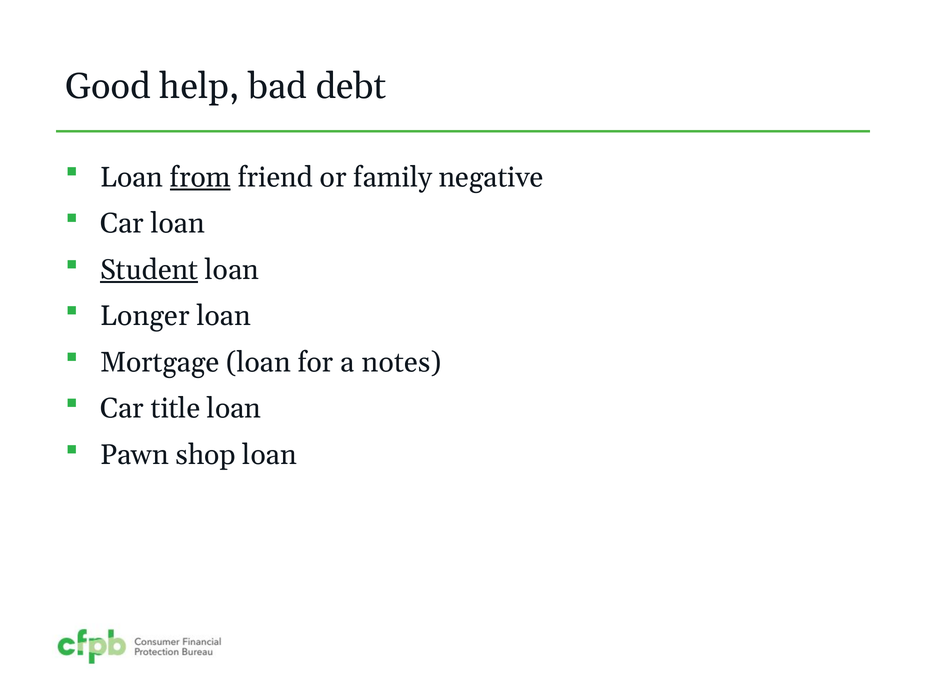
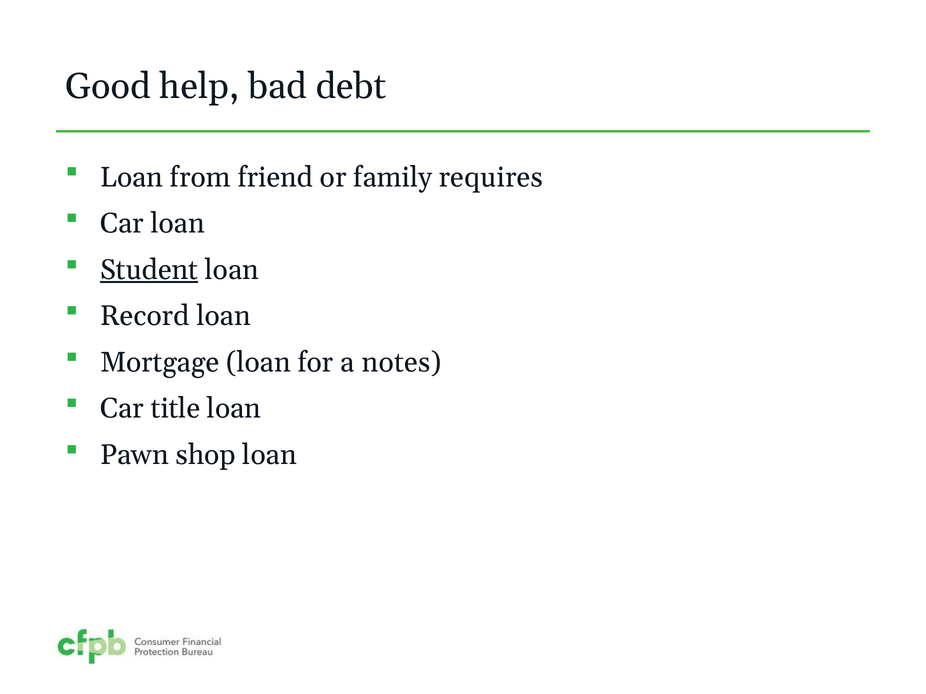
from underline: present -> none (200, 177)
negative: negative -> requires (491, 177)
Longer: Longer -> Record (145, 316)
